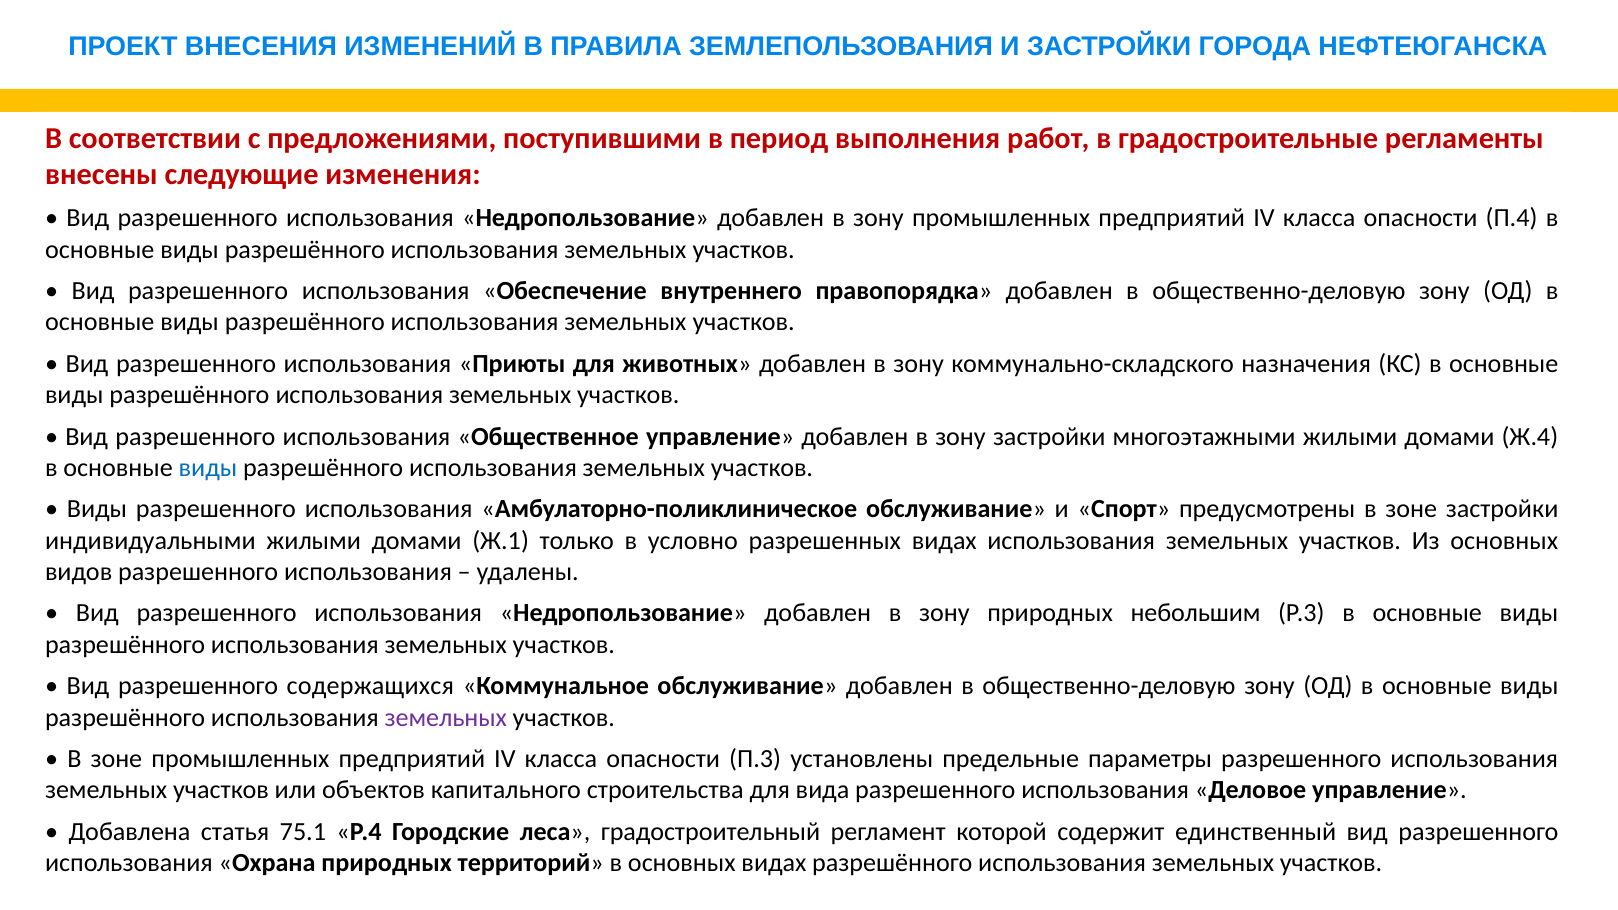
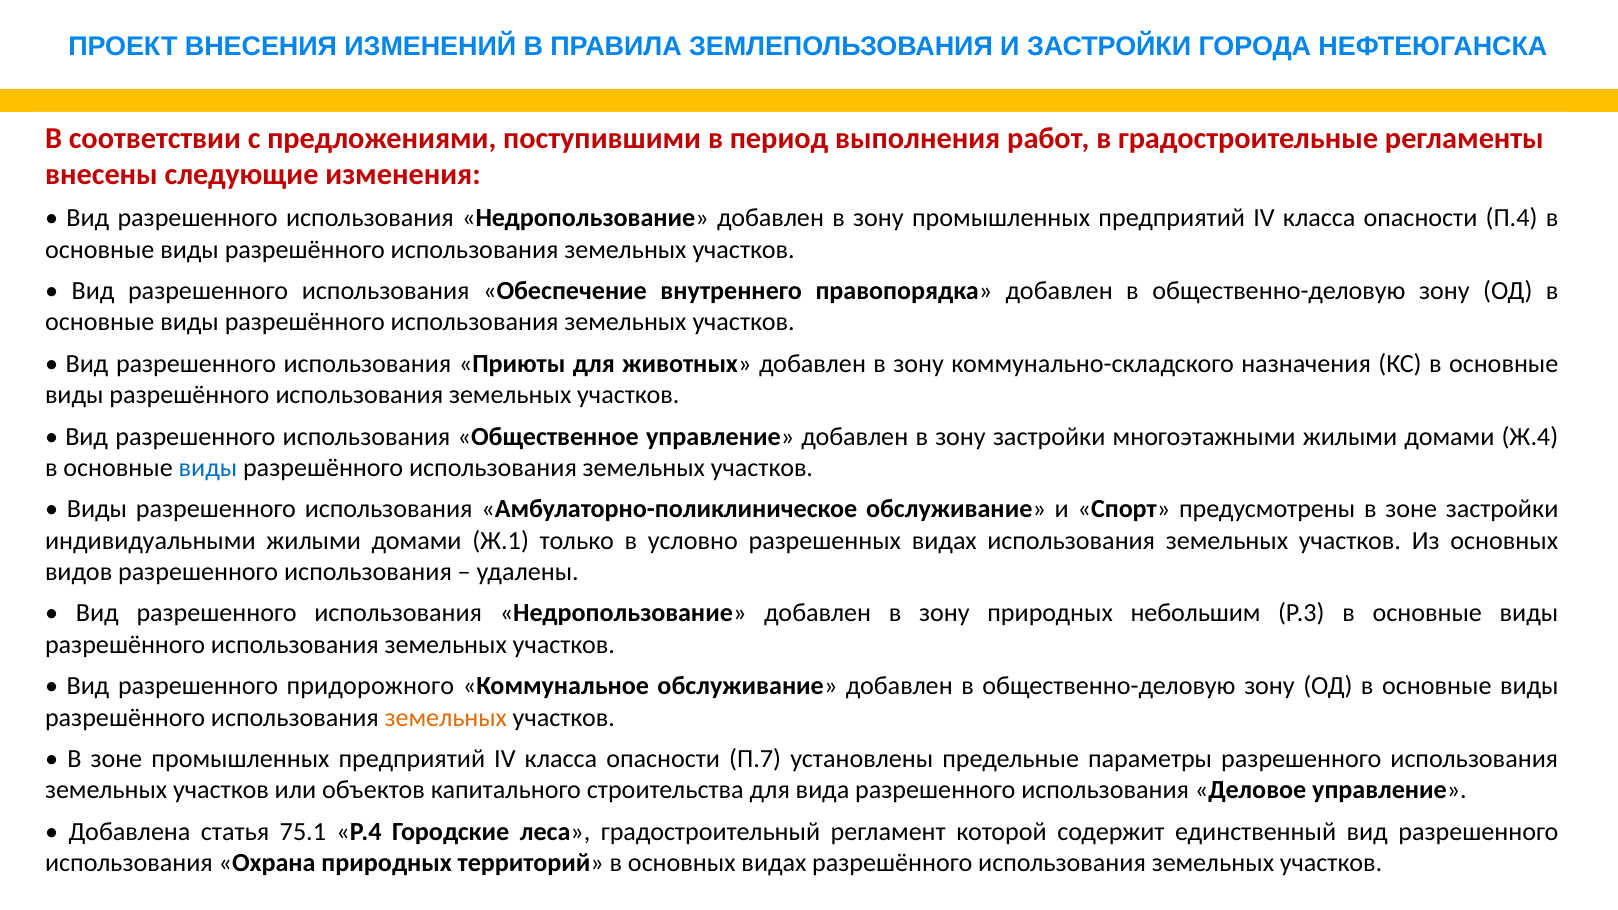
содержащихся: содержащихся -> придорожного (370, 686)
земельных colour: purple -> orange (446, 718)
П.3: П.3 -> П.7 (755, 759)
